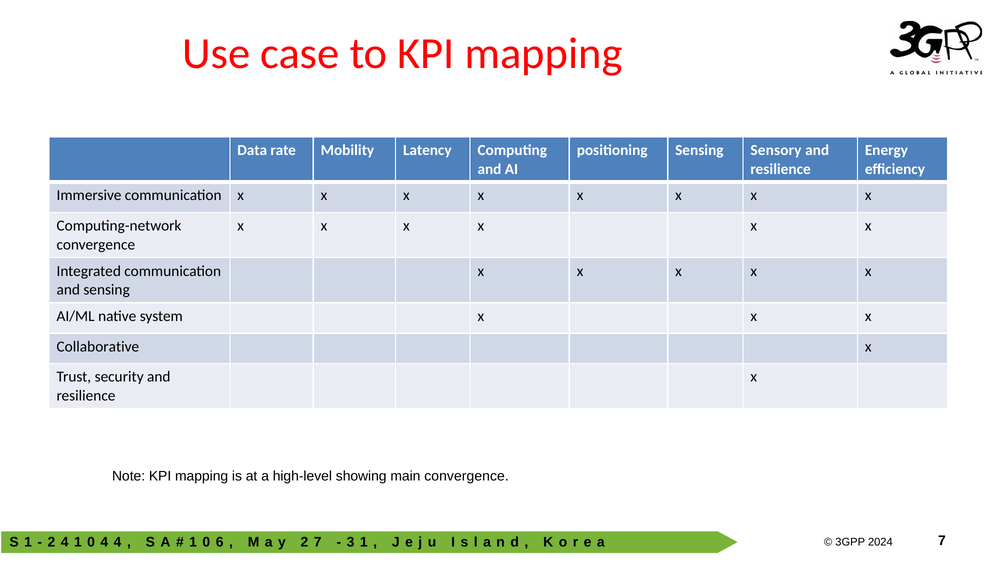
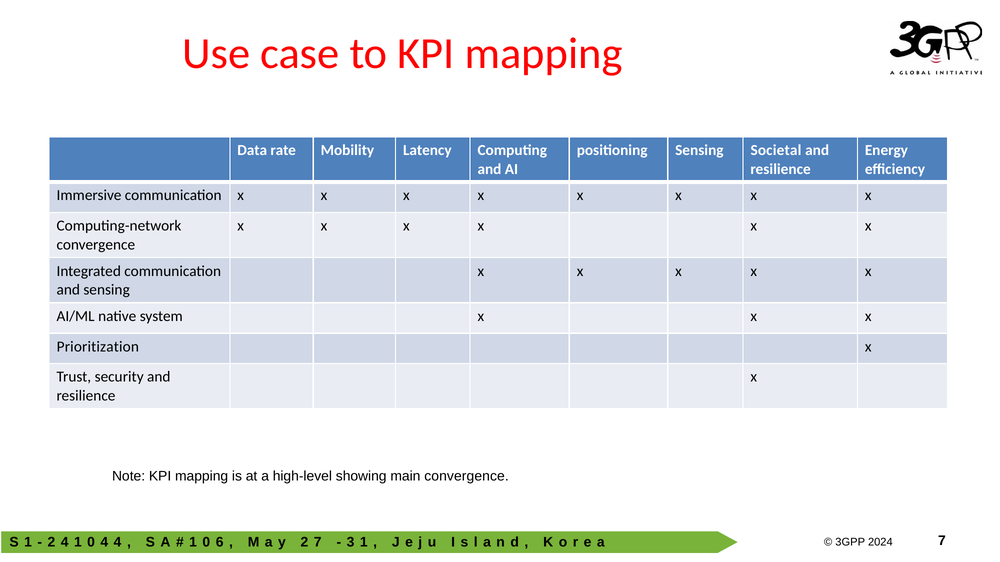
Sensory: Sensory -> Societal (776, 150)
Collaborative: Collaborative -> Prioritization (98, 347)
